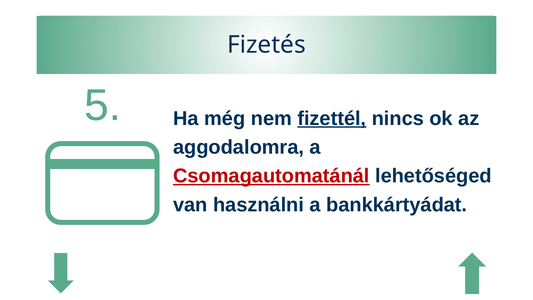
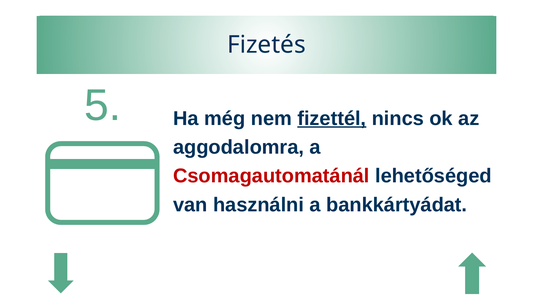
Csomagautomatánál underline: present -> none (271, 176)
